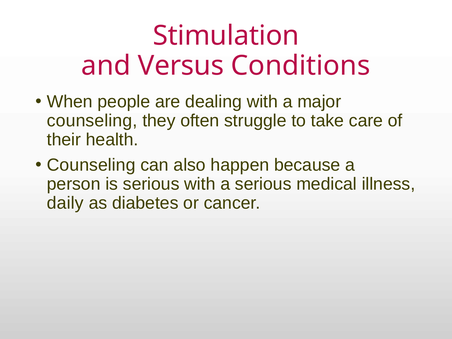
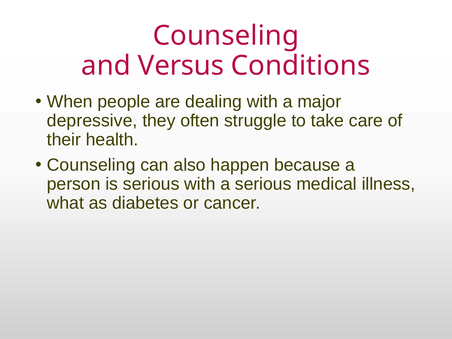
Stimulation: Stimulation -> Counseling (226, 36)
counseling: counseling -> depressive (92, 121)
daily: daily -> what (65, 203)
